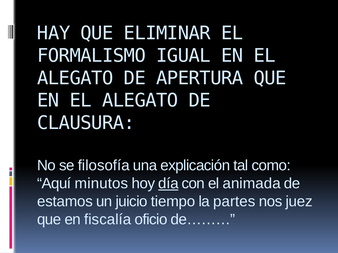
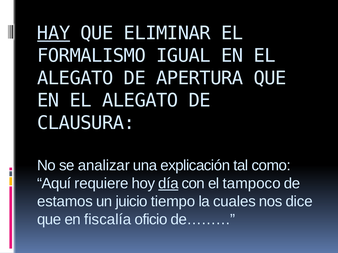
HAY underline: none -> present (54, 33)
filosofía: filosofía -> analizar (104, 166)
minutos: minutos -> requiere (102, 184)
animada: animada -> tampoco (252, 184)
partes: partes -> cuales (234, 202)
juez: juez -> dice (299, 202)
